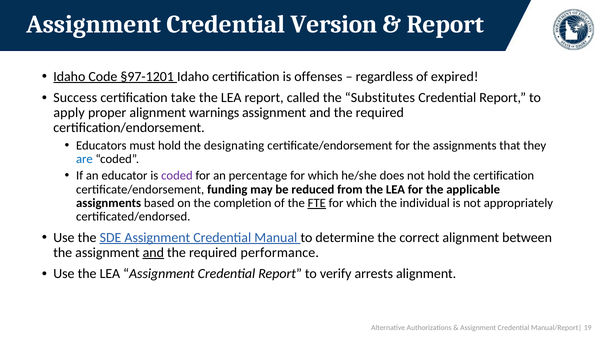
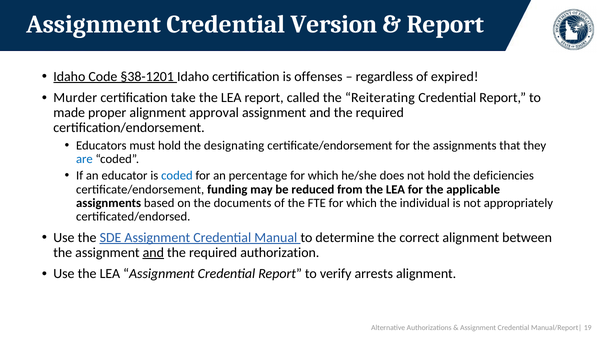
§97-1201: §97-1201 -> §38-1201 (147, 77)
Success: Success -> Murder (75, 98)
Substitutes: Substitutes -> Reiterating (380, 98)
apply: apply -> made (69, 113)
warnings: warnings -> approval (214, 113)
coded colour: purple -> blue (177, 176)
the certification: certification -> deficiencies (504, 176)
completion: completion -> documents (243, 203)
FTE underline: present -> none (317, 203)
performance: performance -> authorization (280, 253)
